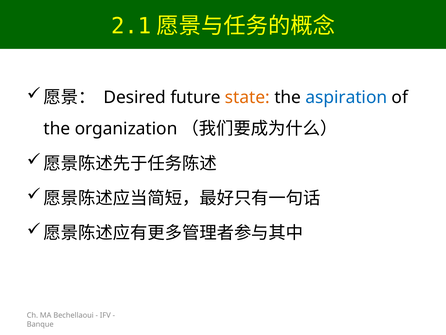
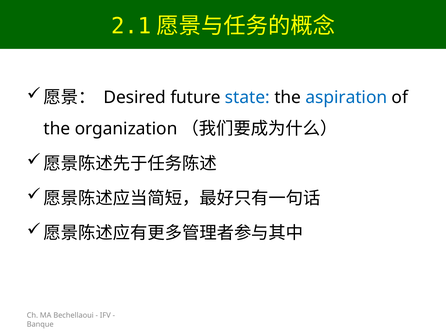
state colour: orange -> blue (247, 97)
